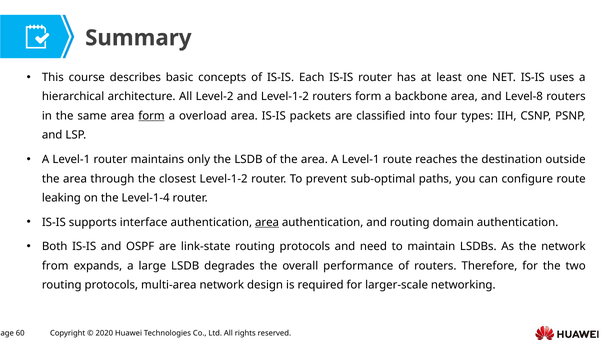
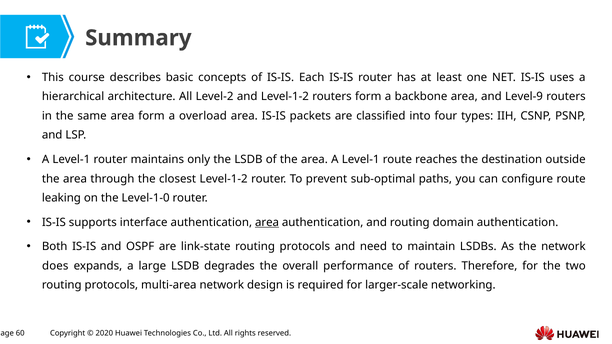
Level-8: Level-8 -> Level-9 (524, 97)
form underline: present -> none (152, 116)
Level-1-4: Level-1-4 -> Level-1-0 (146, 198)
from: from -> does (55, 266)
